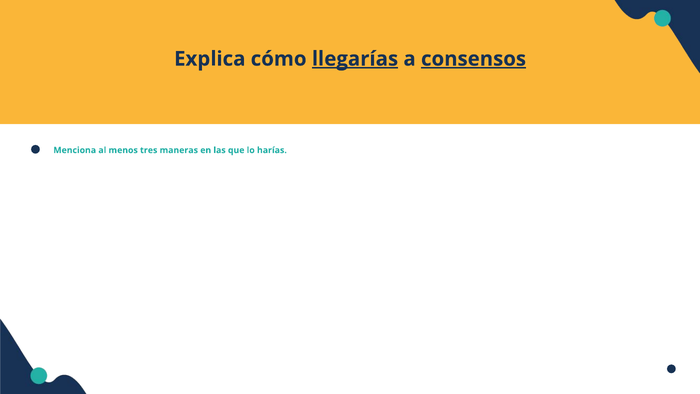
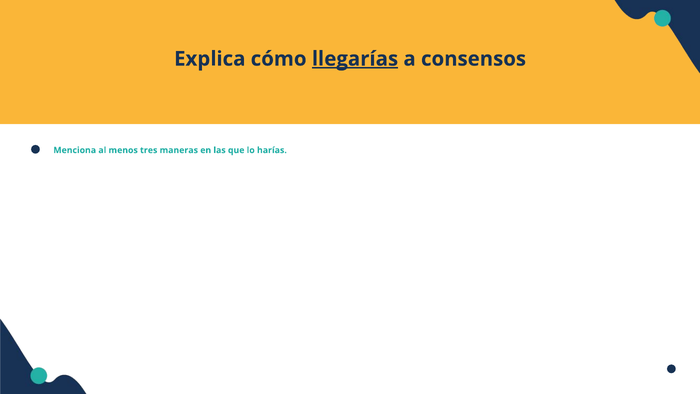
consensos underline: present -> none (474, 59)
